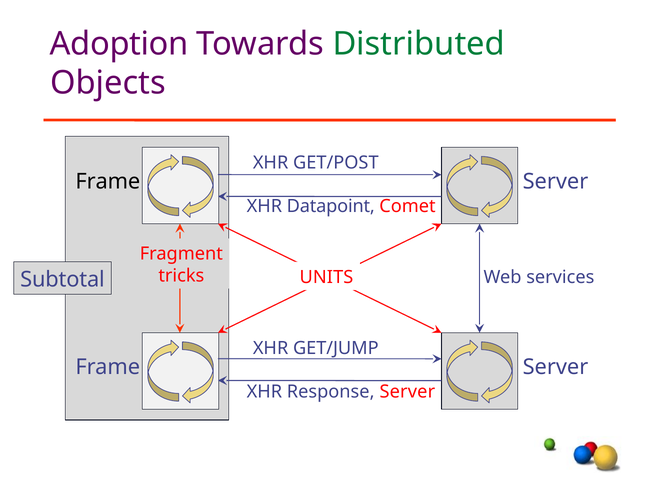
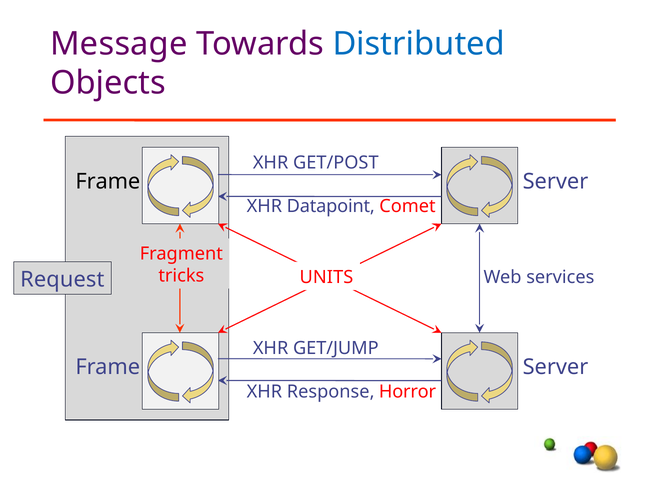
Adoption: Adoption -> Message (119, 44)
Distributed colour: green -> blue (419, 44)
Subtotal: Subtotal -> Request (62, 279)
Response Server: Server -> Horror (408, 391)
